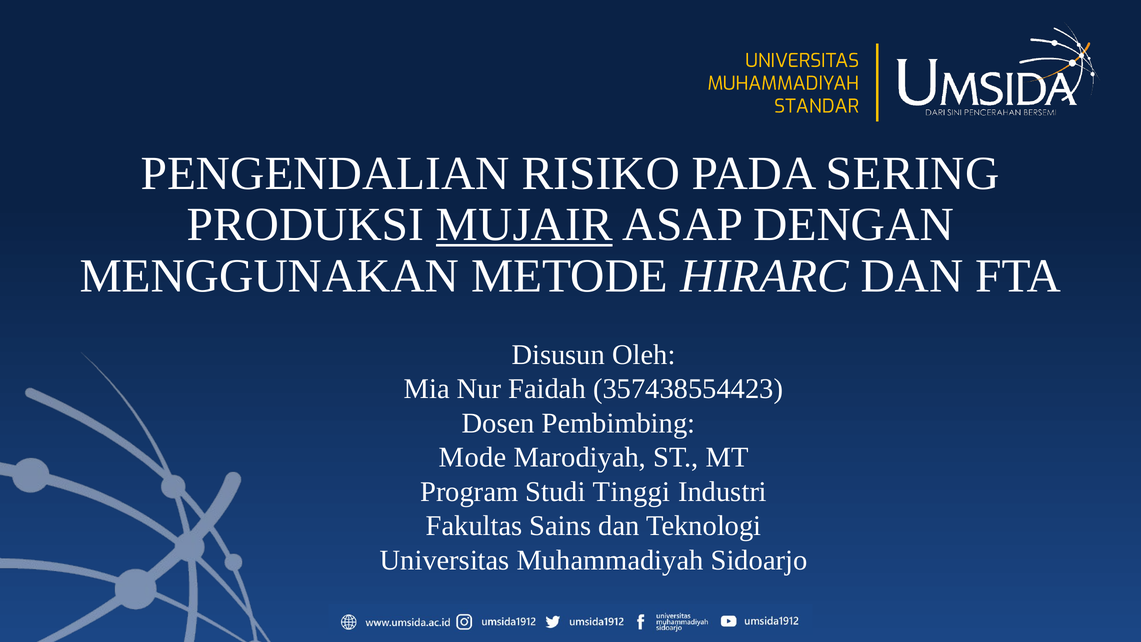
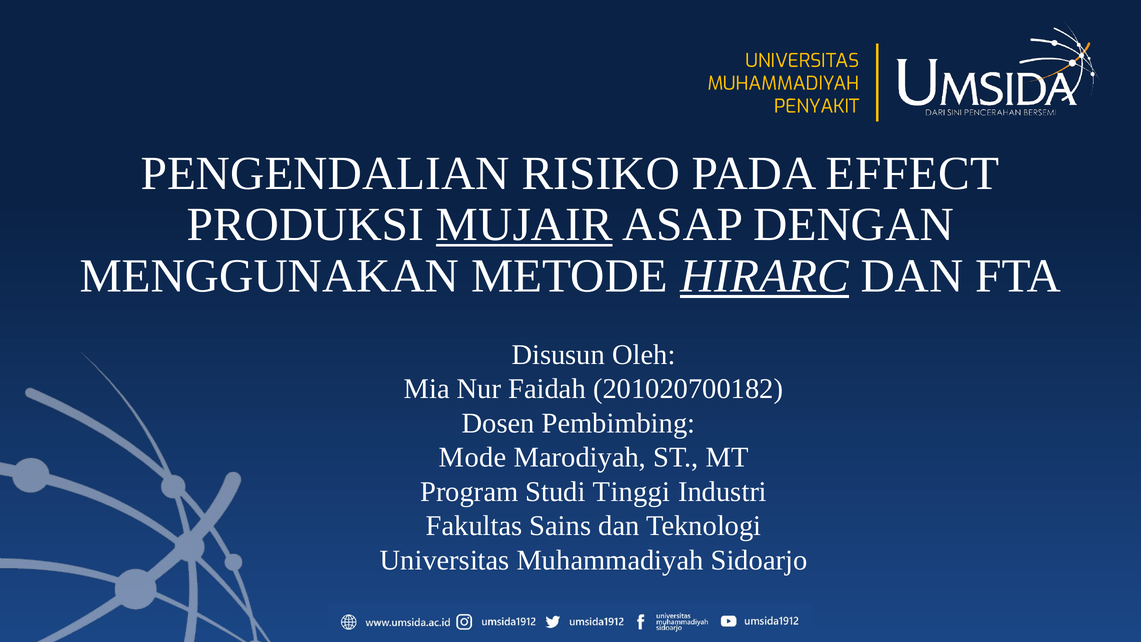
STANDAR: STANDAR -> PENYAKIT (817, 106)
SERING: SERING -> EFFECT (913, 173)
HIRARC underline: none -> present (765, 276)
357438554423: 357438554423 -> 201020700182 (688, 389)
